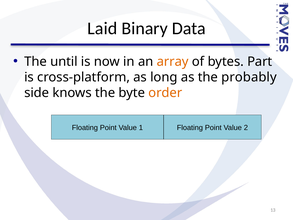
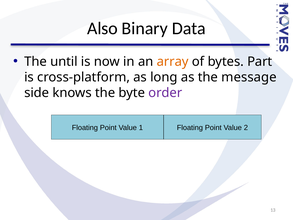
Laid: Laid -> Also (102, 28)
probably: probably -> message (249, 77)
order colour: orange -> purple (165, 93)
